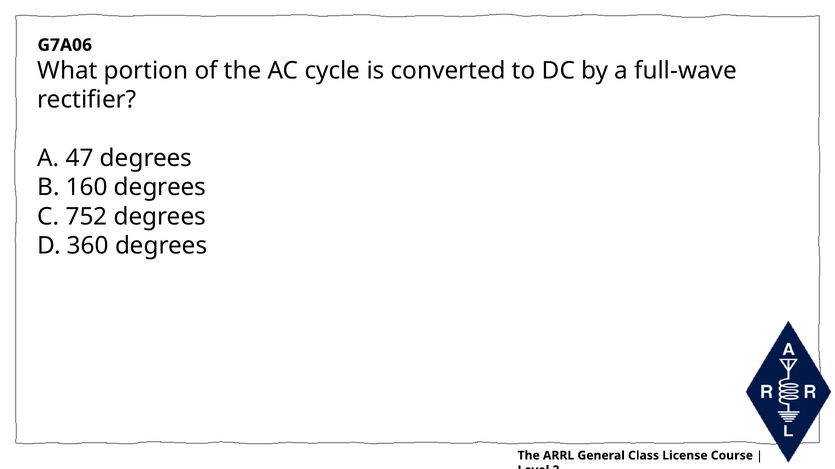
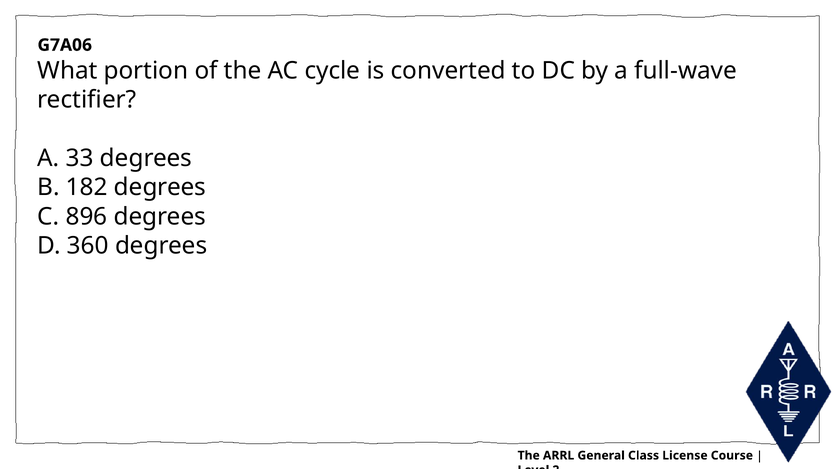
47: 47 -> 33 (80, 158)
160: 160 -> 182 (87, 188)
752: 752 -> 896 (87, 217)
